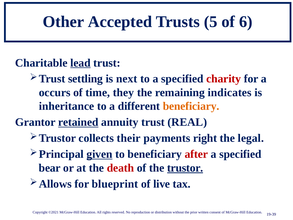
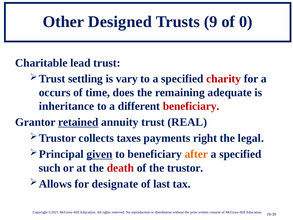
Accepted: Accepted -> Designed (120, 22)
5: 5 -> 9 (211, 22)
6: 6 -> 0 (246, 22)
lead underline: present -> none (80, 63)
next: next -> vary (127, 79)
they: they -> does (123, 92)
indicates: indicates -> adequate (230, 92)
beneficiary colour: orange -> red (191, 106)
their: their -> taxes (129, 138)
after colour: red -> orange (196, 154)
bear: bear -> such (50, 168)
trustor underline: present -> none (185, 168)
blueprint: blueprint -> designate (115, 184)
live: live -> last (162, 184)
